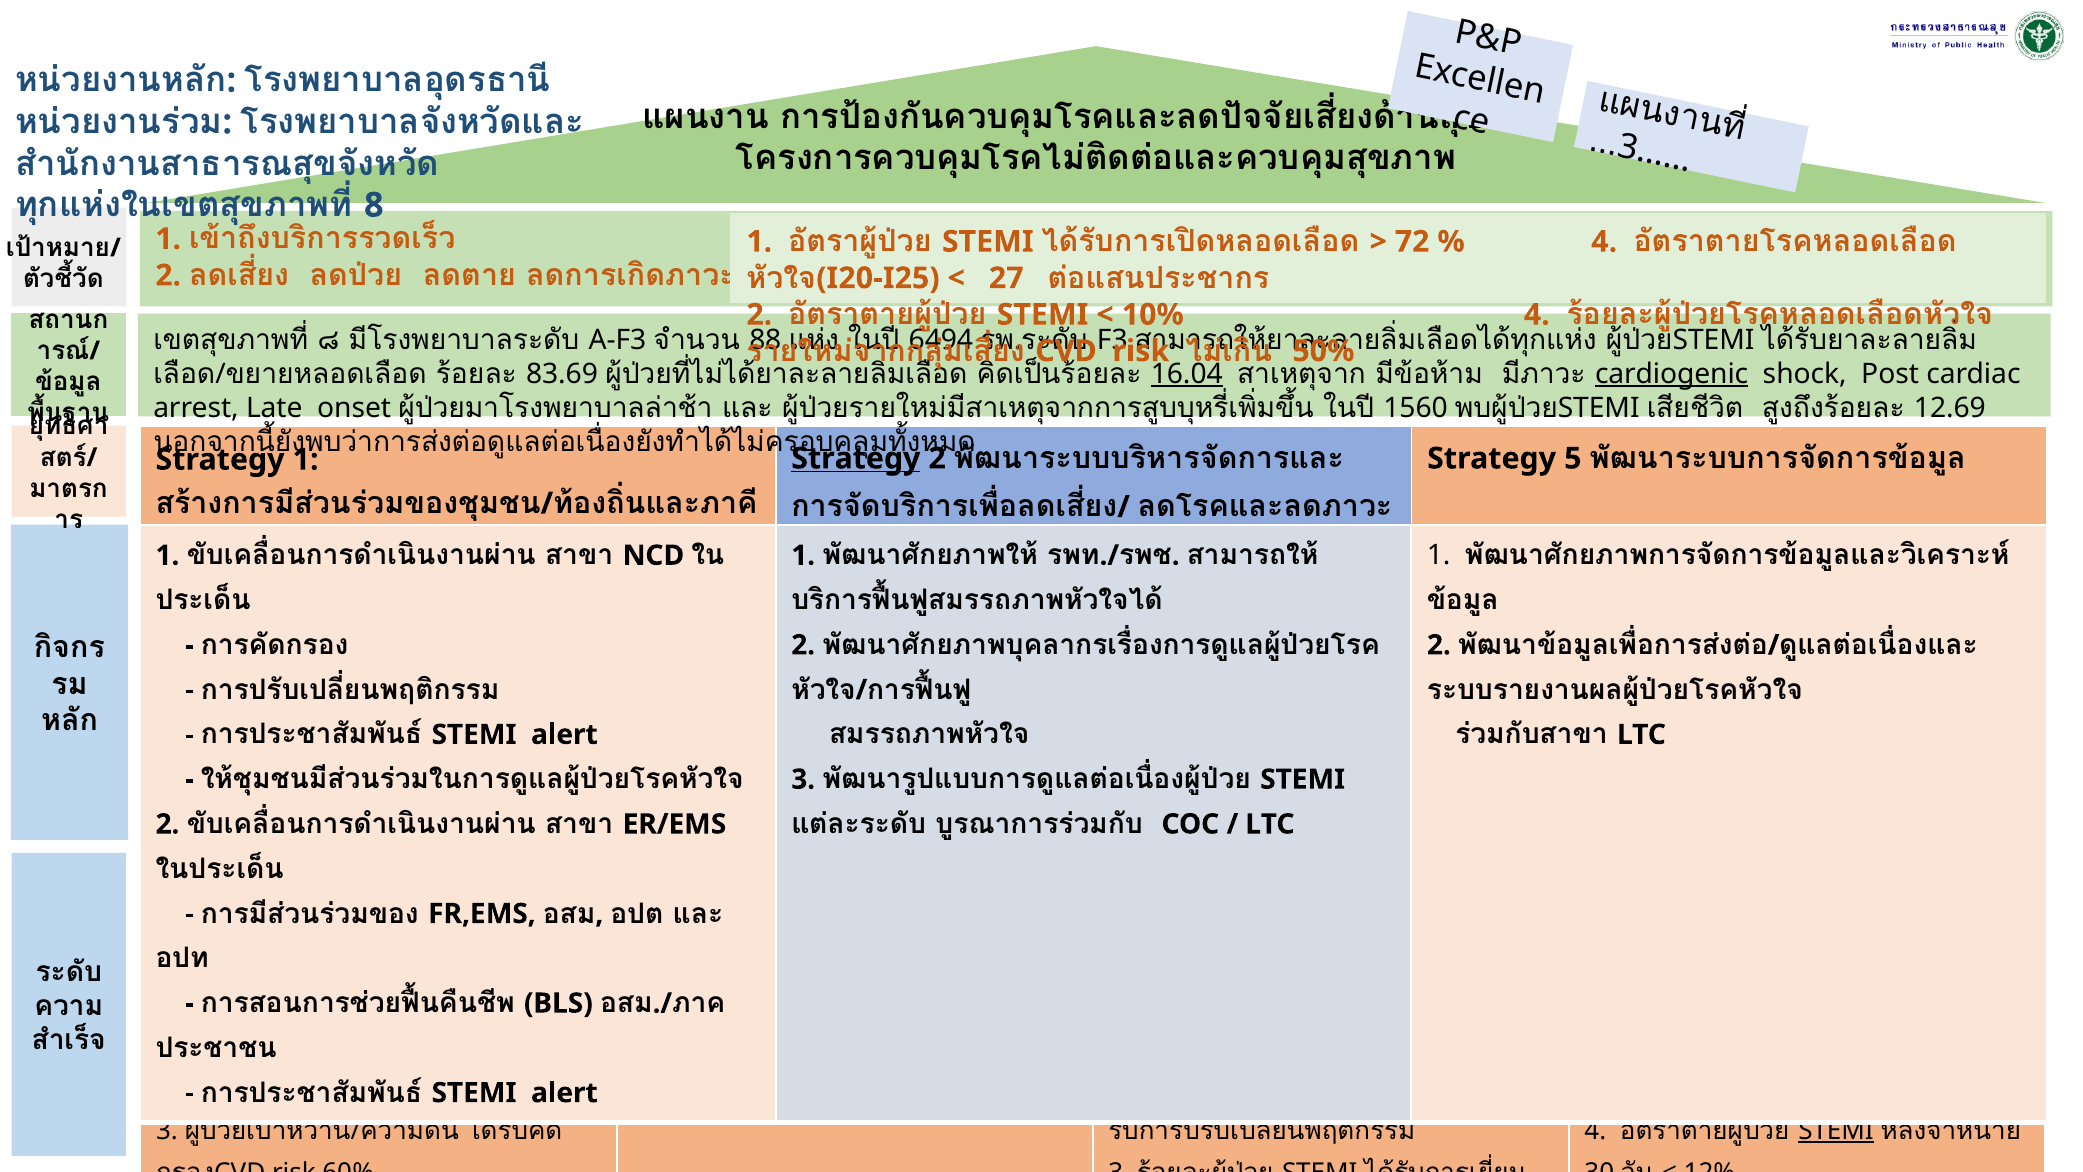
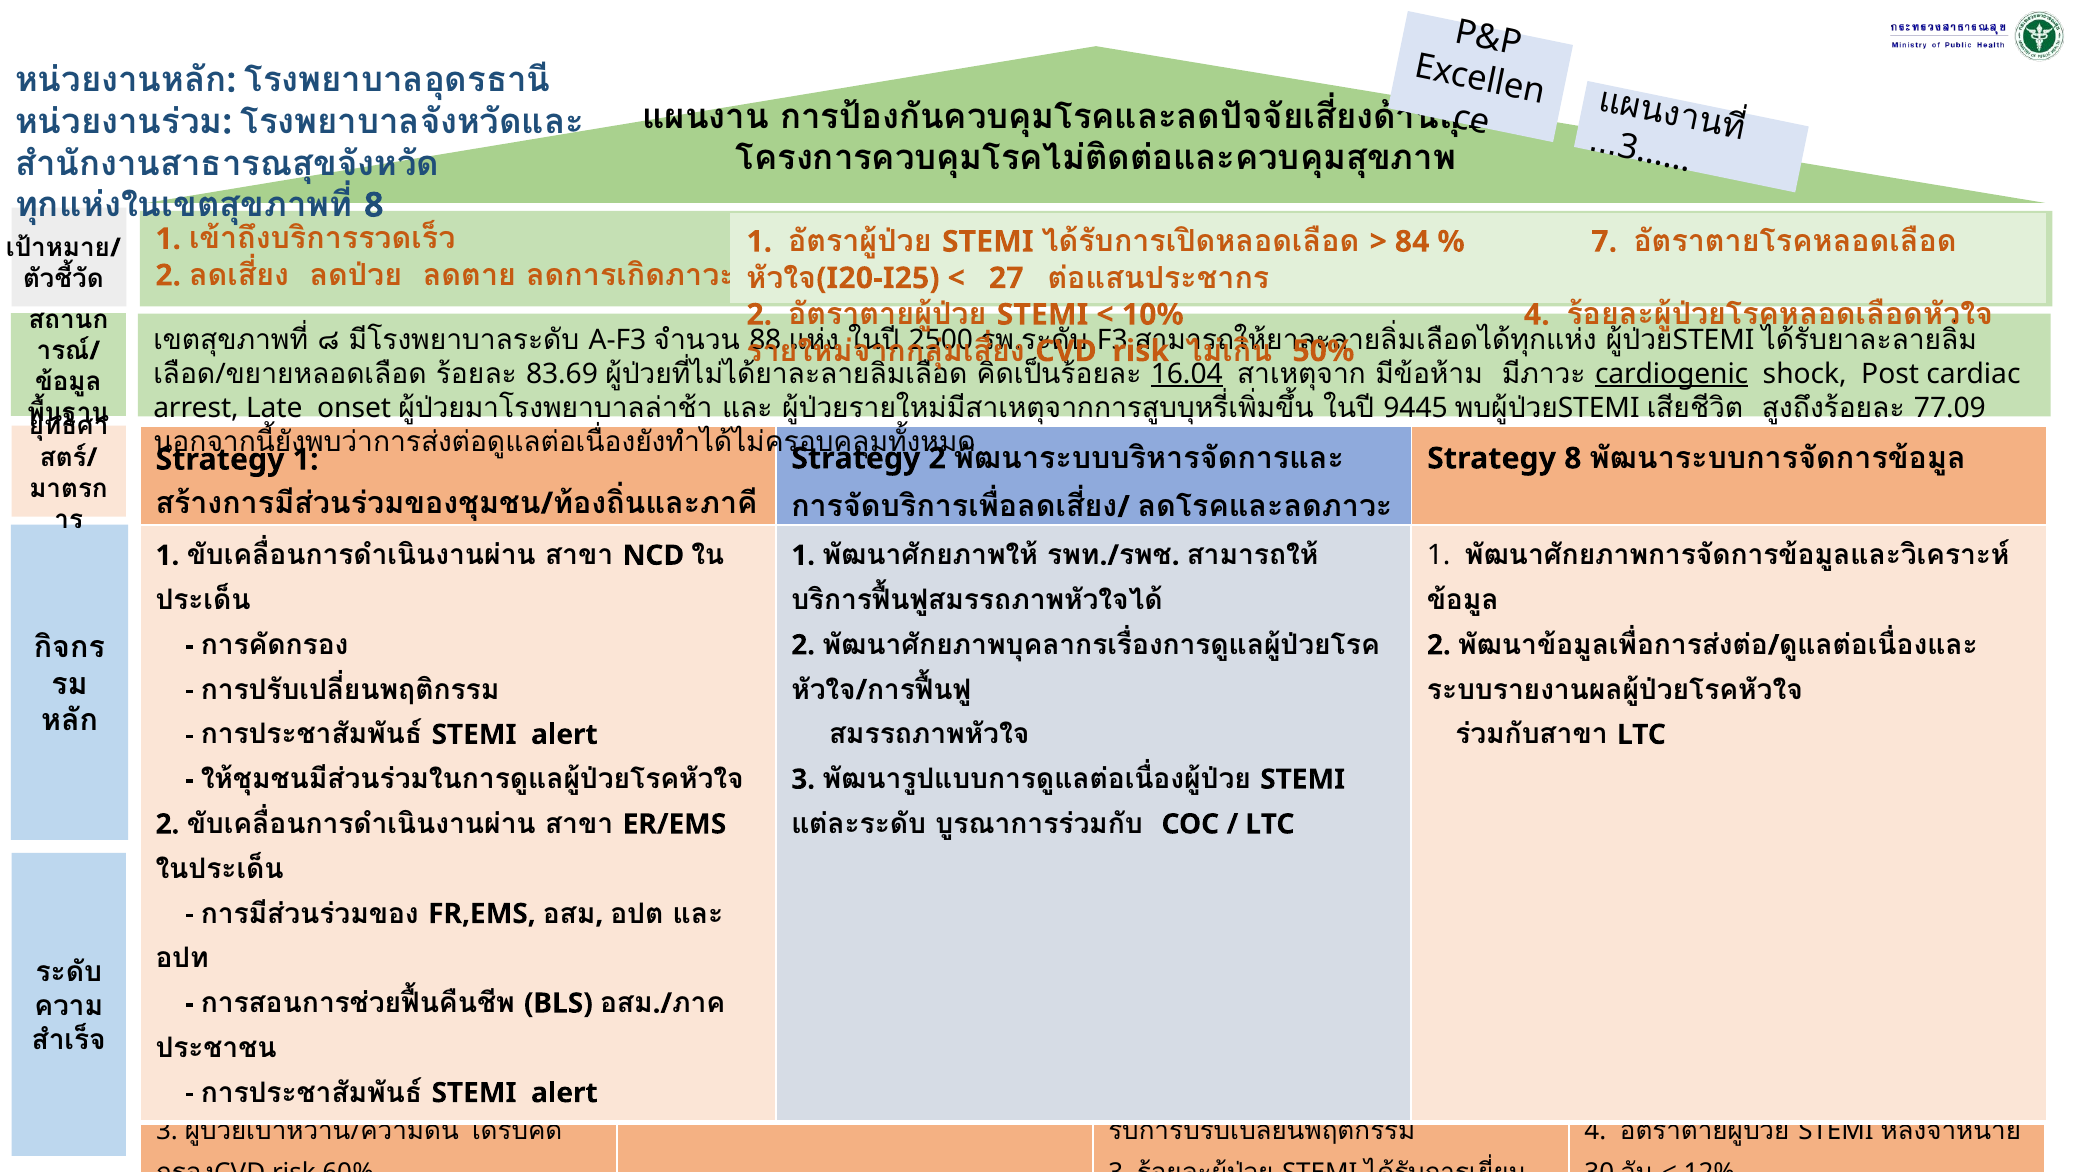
72: 72 -> 84 (1412, 242)
4: 4 -> 7 (1604, 242)
6494: 6494 -> 2500 (941, 340)
1560: 1560 -> 9445 (1416, 408)
12.69: 12.69 -> 77.09 (1950, 408)
Strategy underline: present -> none (856, 458)
Strategy 5: 5 -> 8 (1573, 458)
STEMI underline: present -> none (1836, 1131)
